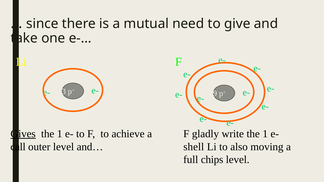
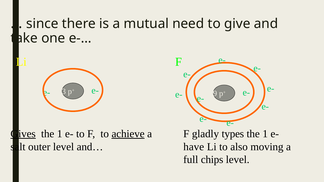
achieve underline: none -> present (128, 134)
write: write -> types (233, 134)
call: call -> salt (18, 147)
shell: shell -> have (194, 147)
